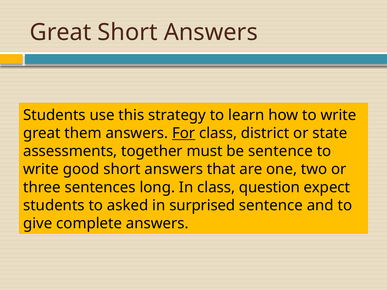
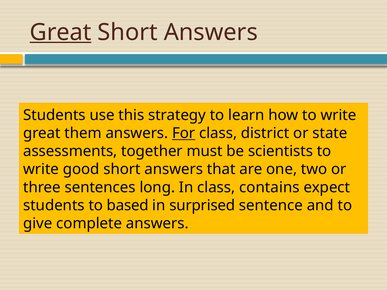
Great underline: none -> present (61, 32)
be sentence: sentence -> scientists (280, 151)
question: question -> contains (269, 187)
asked: asked -> based (128, 206)
